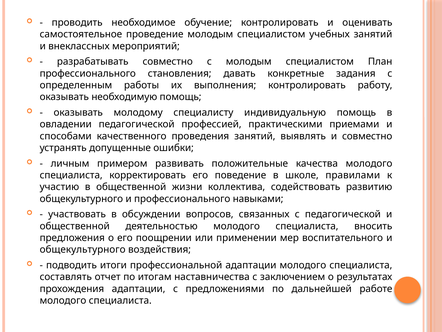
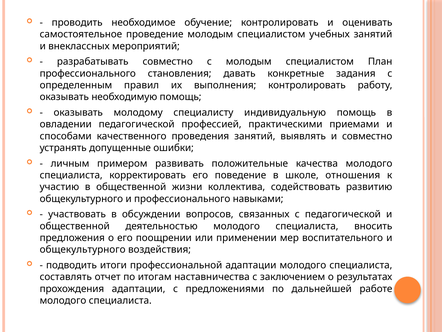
работы: работы -> правил (142, 85)
правилами: правилами -> отношения (353, 175)
